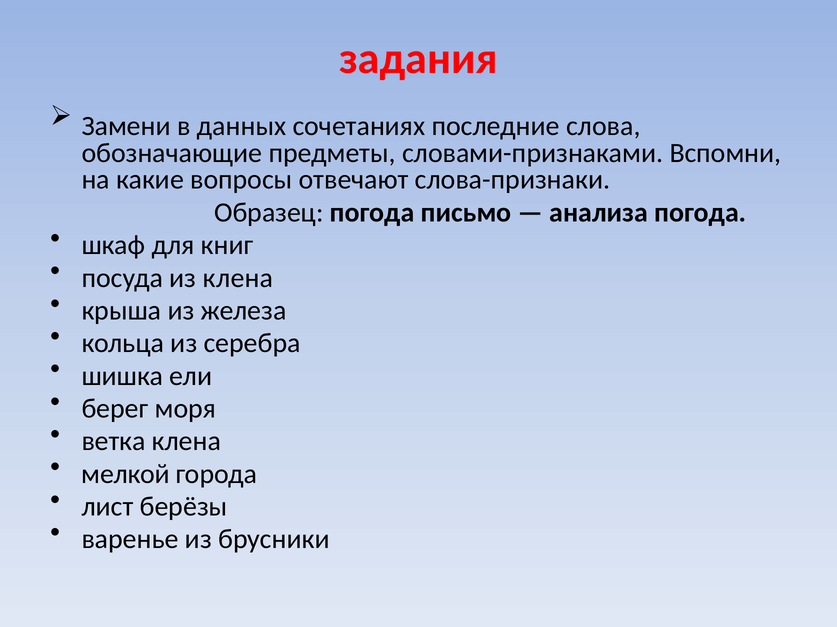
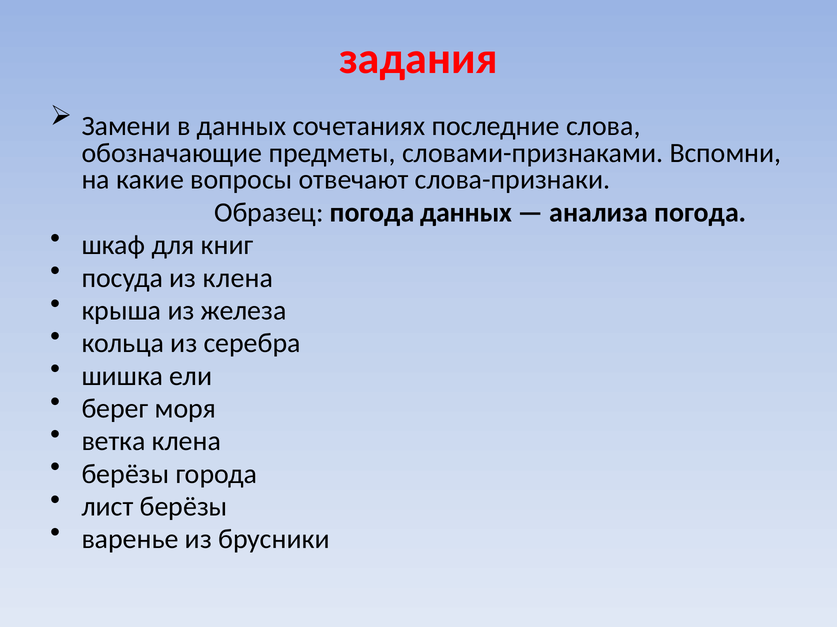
погода письмо: письмо -> данных (466, 213)
мелкой: мелкой -> берёзы (125, 474)
